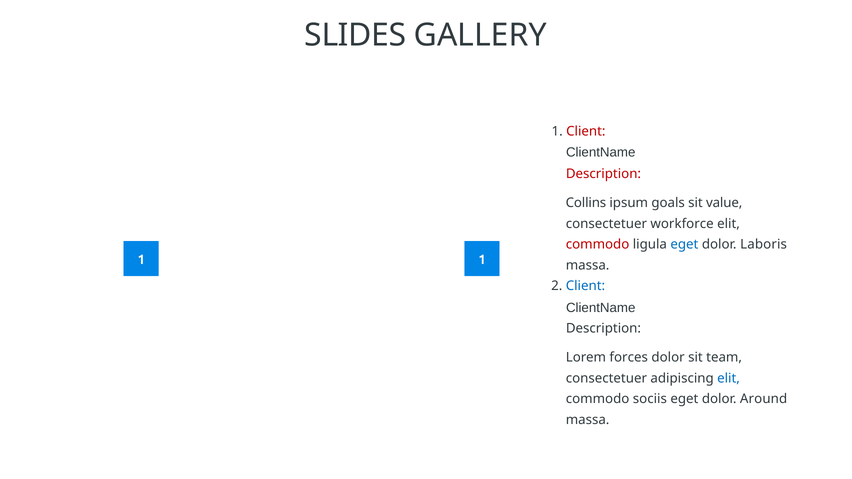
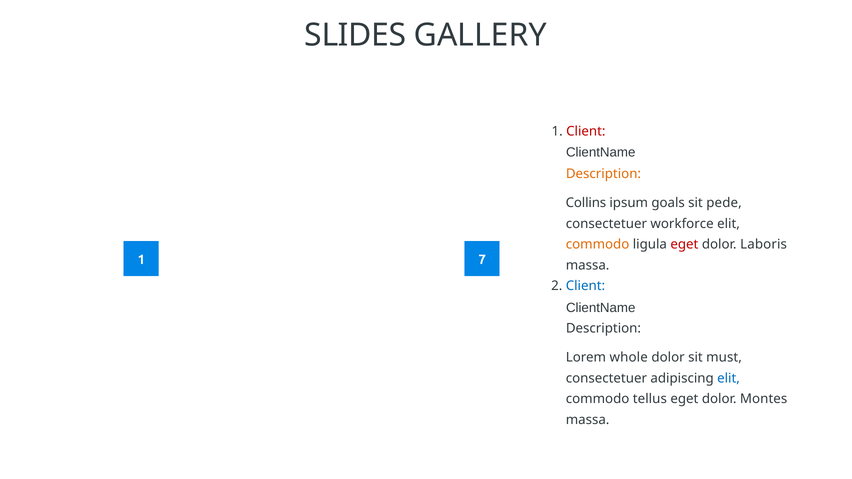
Description colour: red -> orange (603, 174)
value: value -> pede (724, 203)
commodo colour: red -> orange (598, 245)
eget colour: blue -> red (684, 245)
1 1: 1 -> 7 (482, 260)
forces: forces -> whole (629, 358)
team: team -> must (724, 358)
sociis: sociis -> tellus (650, 399)
Around: Around -> Montes (764, 399)
